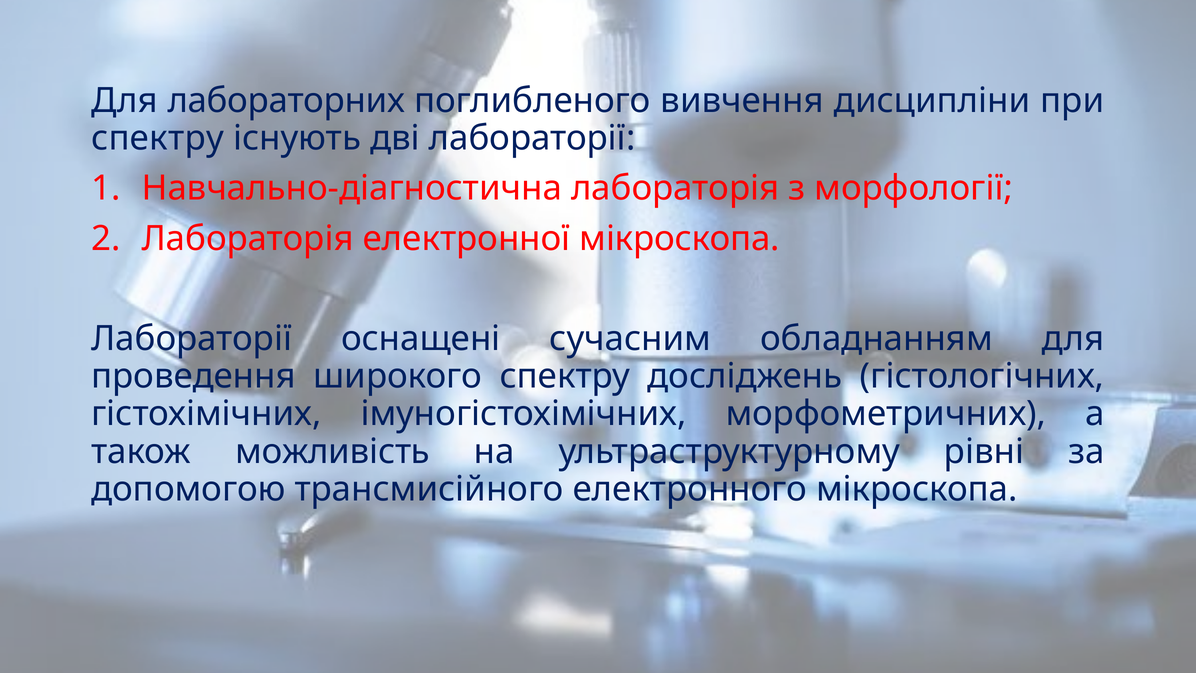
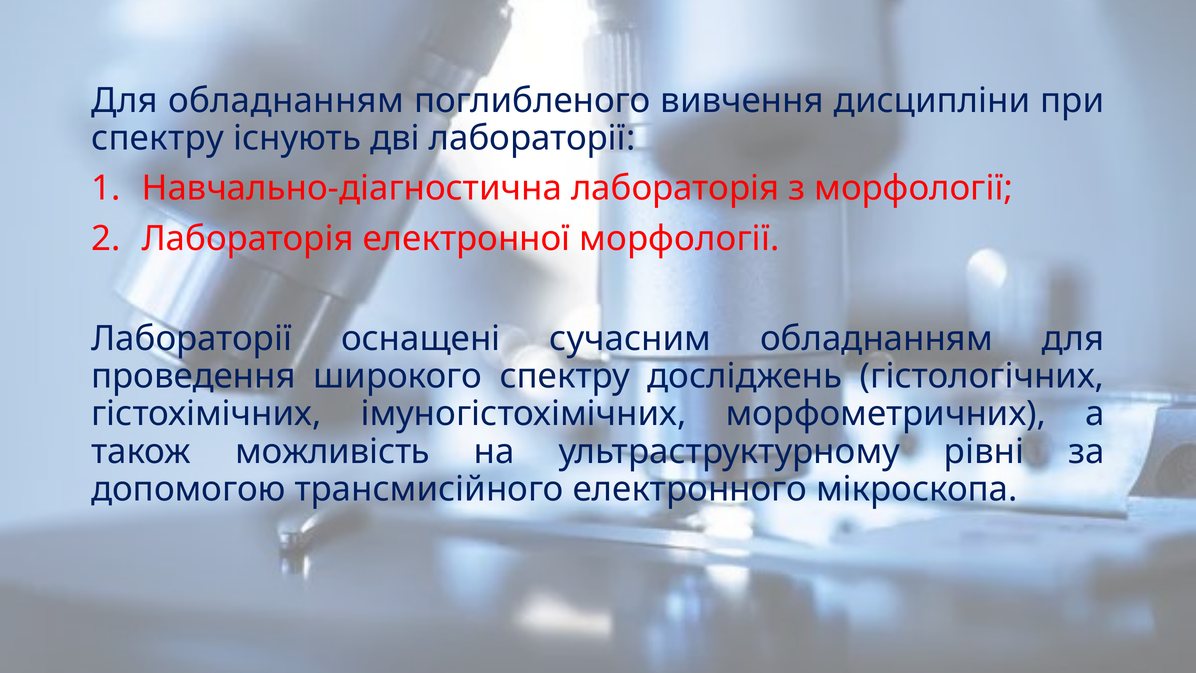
Для лабораторних: лабораторних -> обладнанням (286, 101)
електронної мікроскопа: мікроскопа -> морфології (679, 238)
